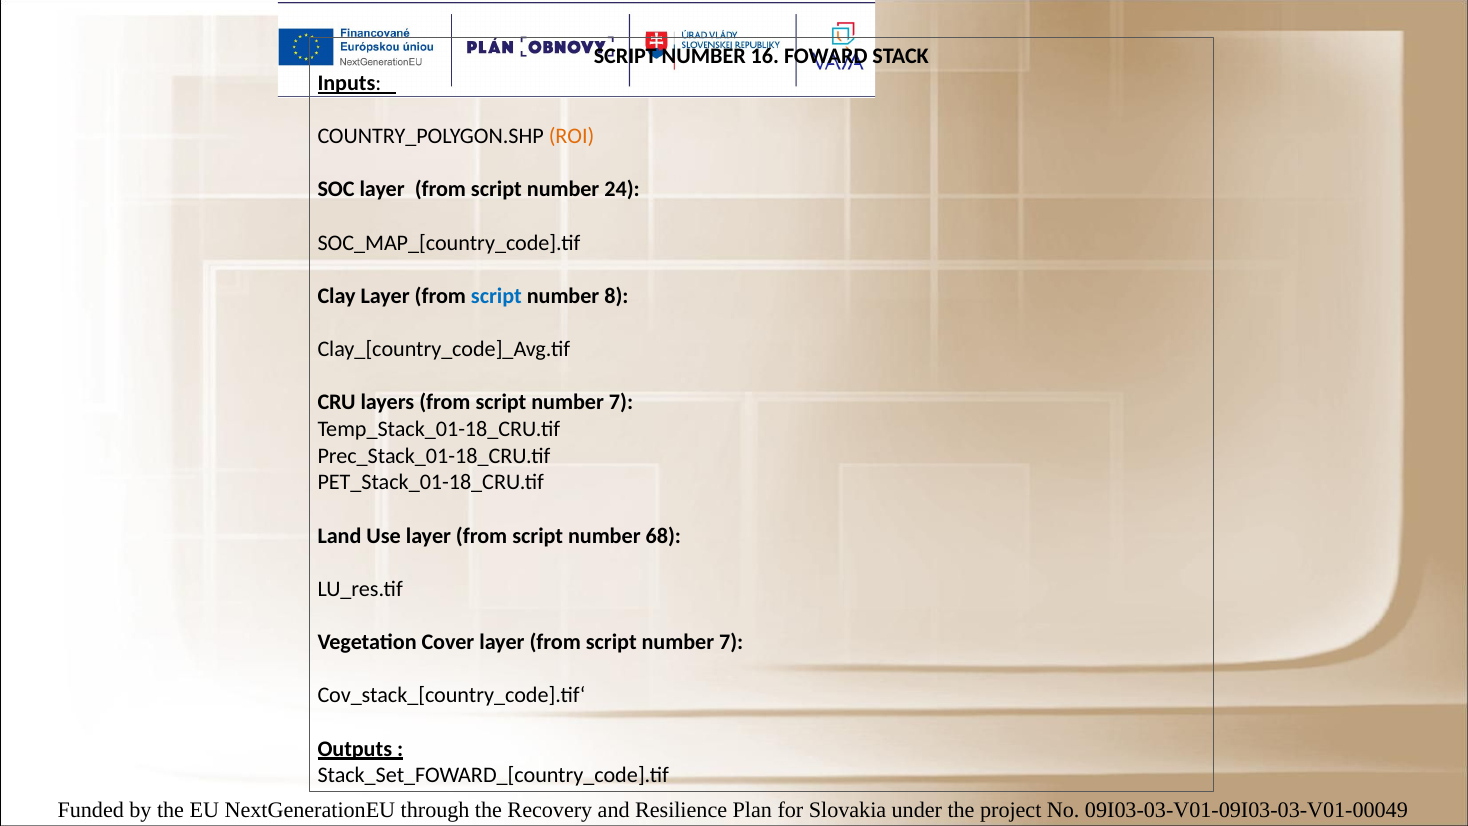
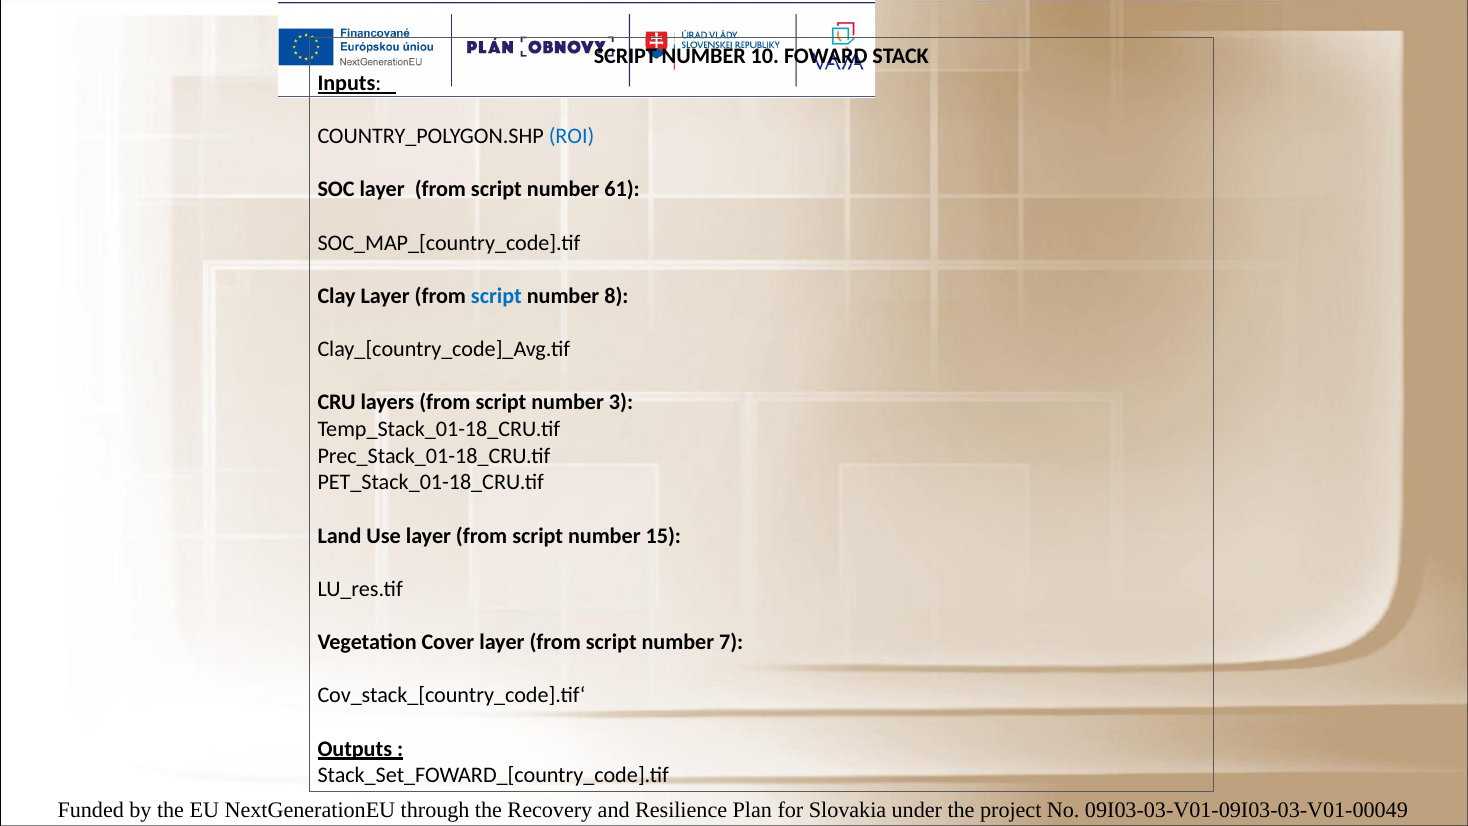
16: 16 -> 10 (765, 56)
ROI colour: orange -> blue (572, 136)
24: 24 -> 61 (622, 190)
7: 7 -> 3 (621, 402)
68: 68 -> 15 (663, 536)
